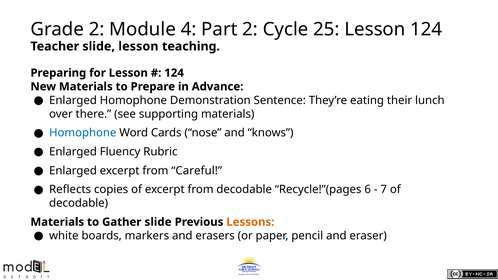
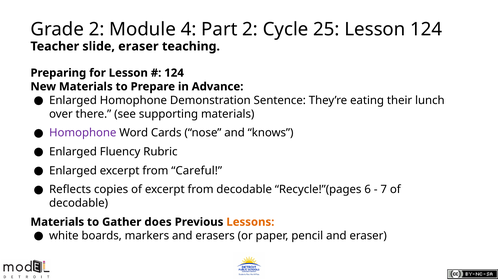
slide lesson: lesson -> eraser (138, 46)
Homophone colour: blue -> purple (83, 133)
Gather slide: slide -> does (158, 222)
